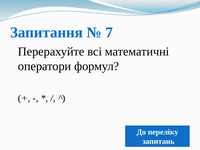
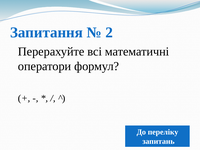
7: 7 -> 2 (109, 32)
